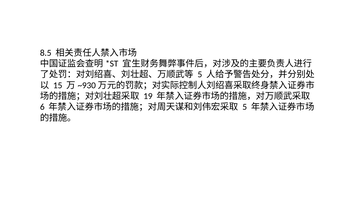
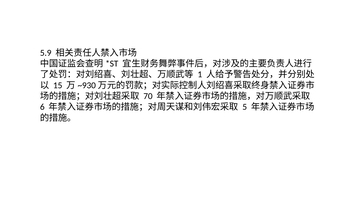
8.5: 8.5 -> 5.9 (46, 53)
5: 5 -> 1 (200, 75)
19: 19 -> 70 (148, 96)
